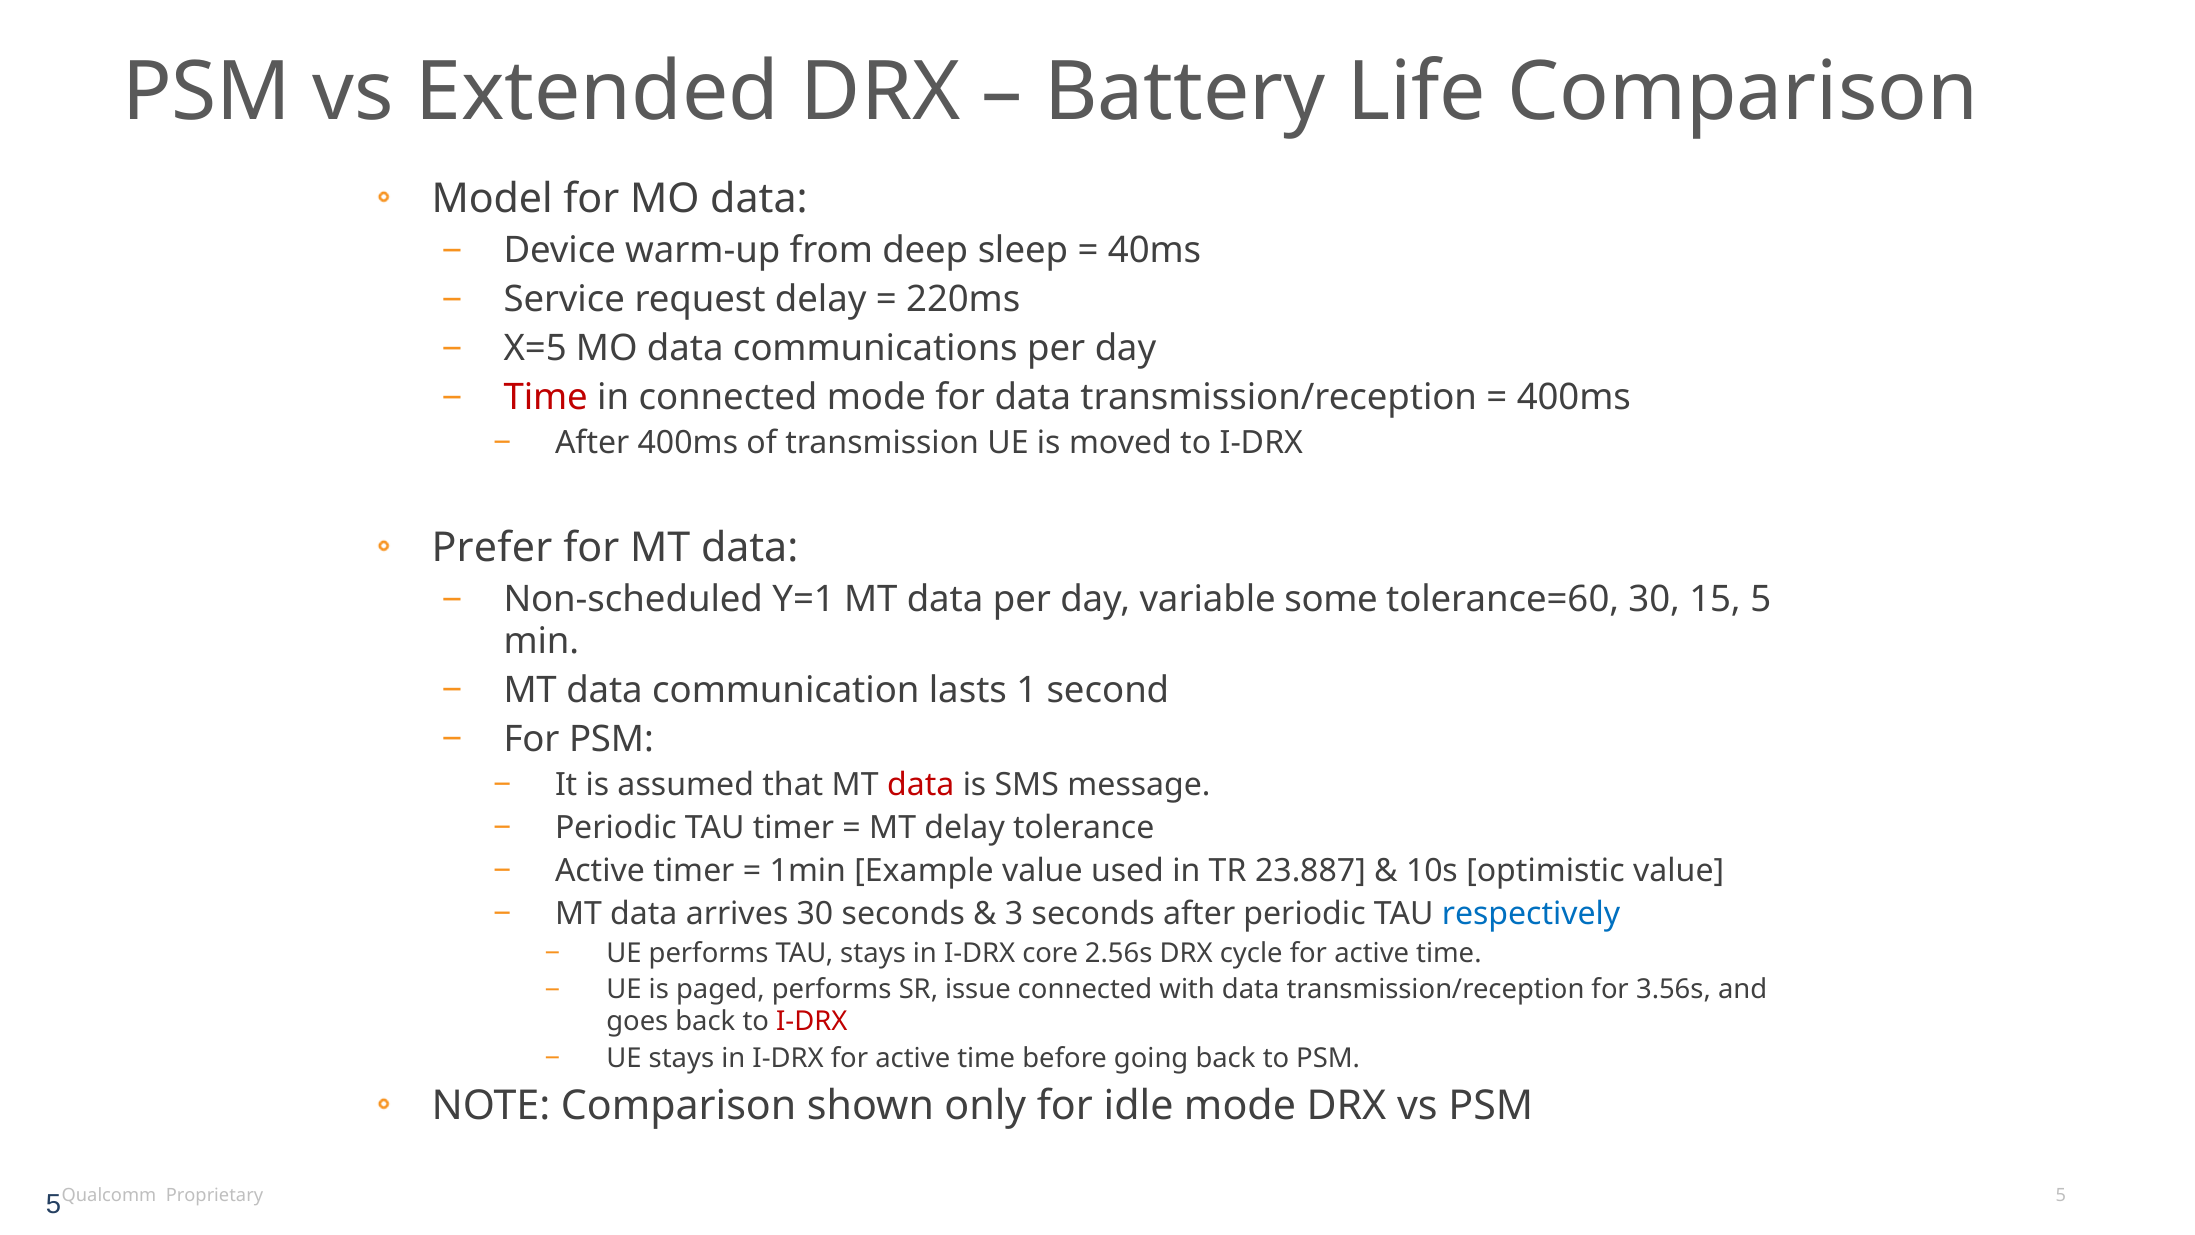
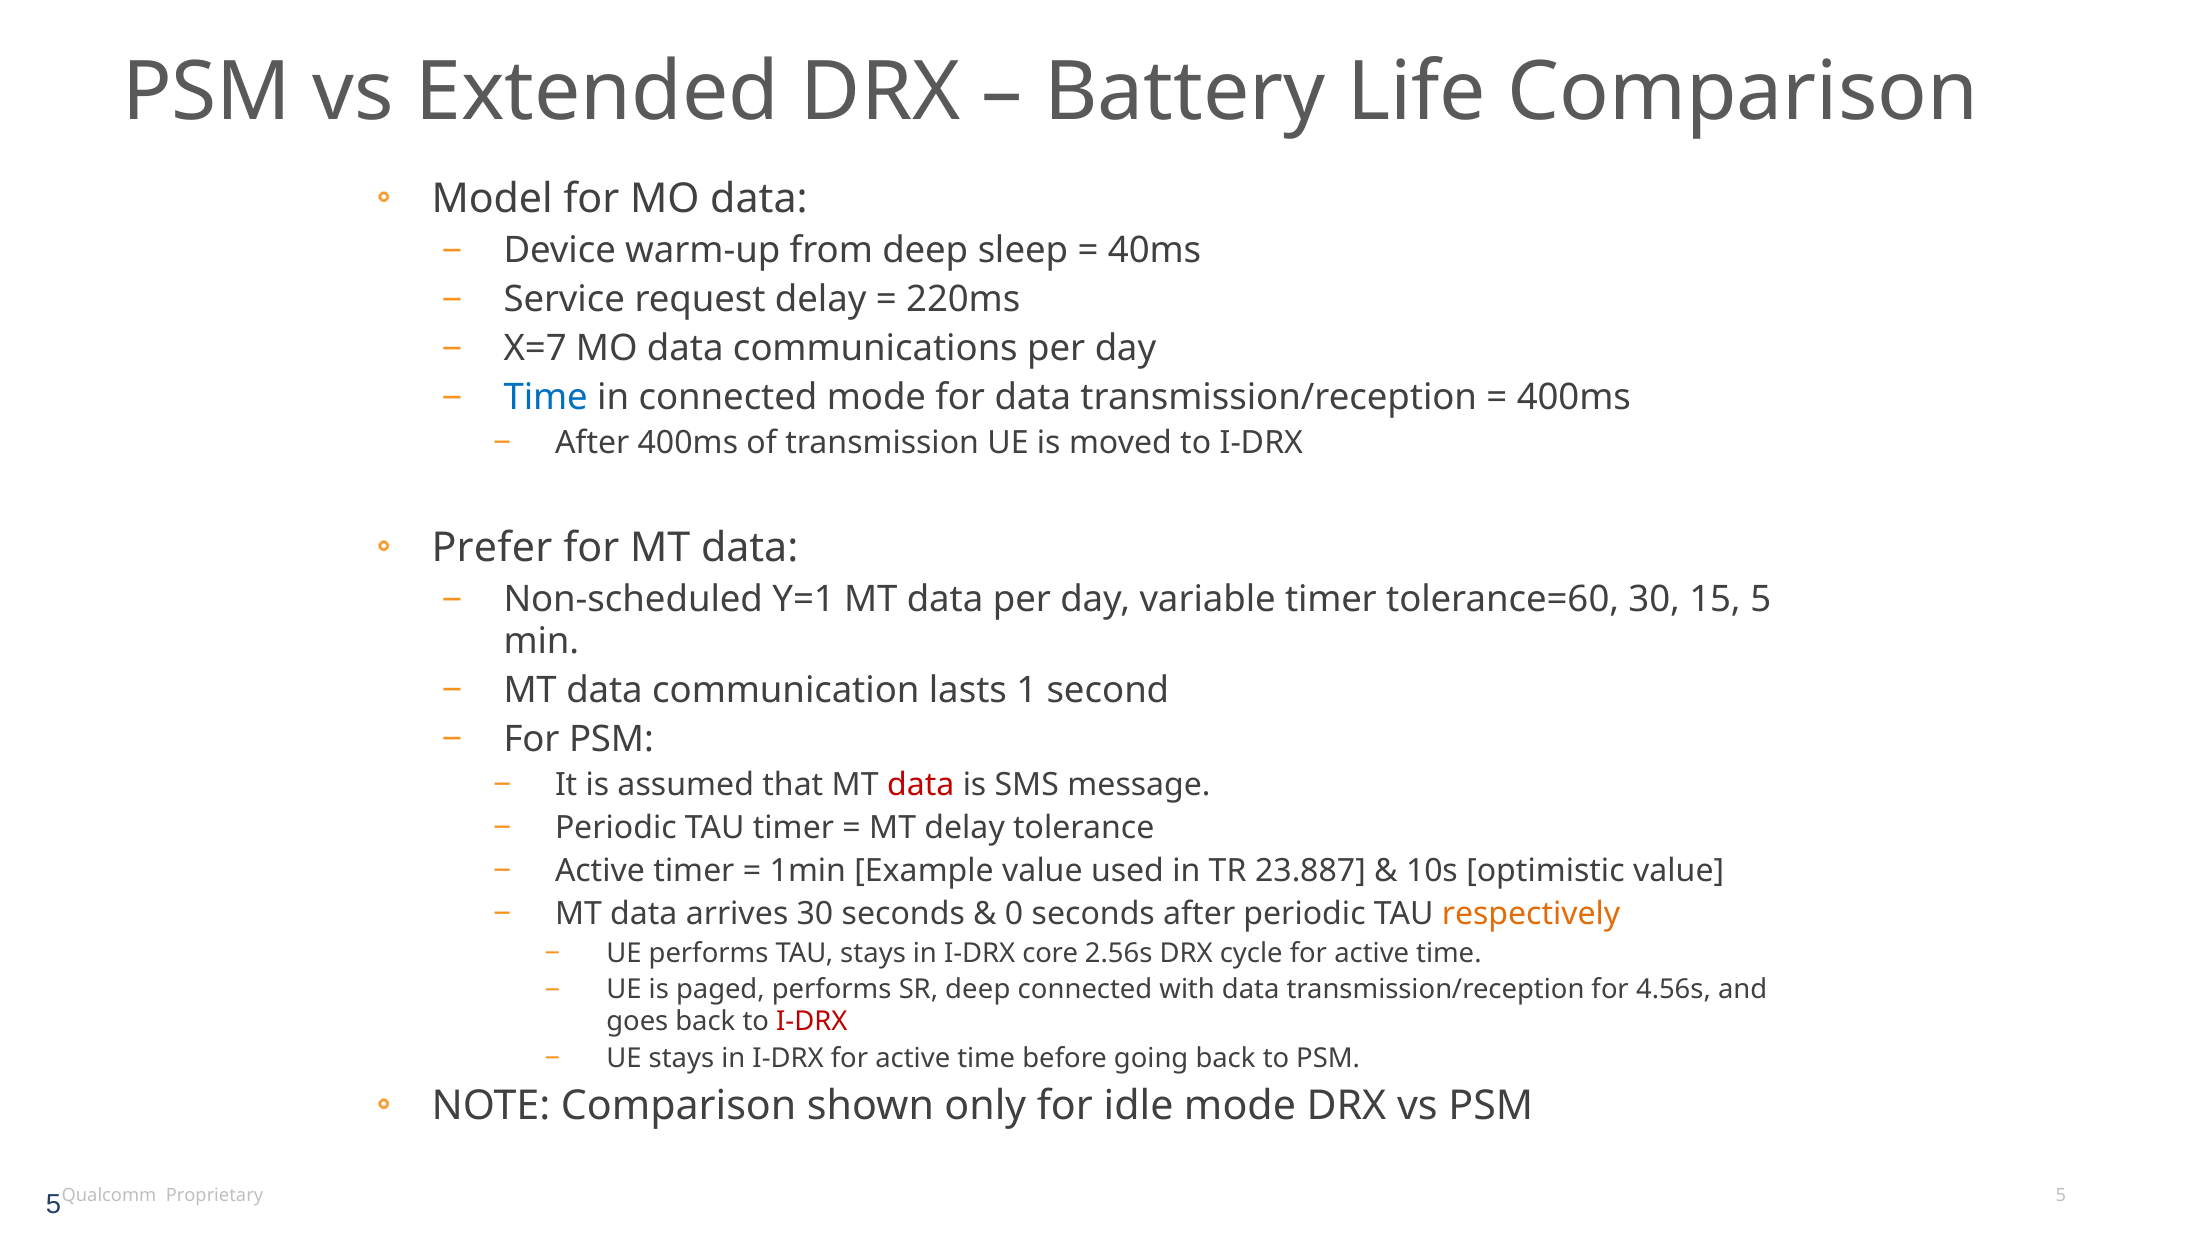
X=5: X=5 -> X=7 (535, 349)
Time colour: red -> blue (546, 398)
variable some: some -> timer (1331, 600)
3: 3 -> 0 (1014, 914)
respectively colour: blue -> orange (1531, 914)
SR issue: issue -> deep (978, 990)
3.56s: 3.56s -> 4.56s (1673, 990)
